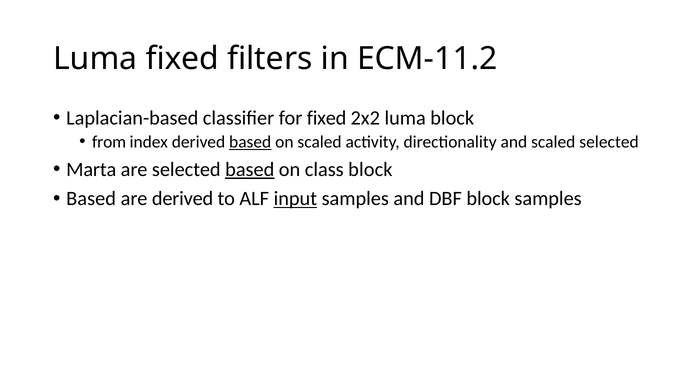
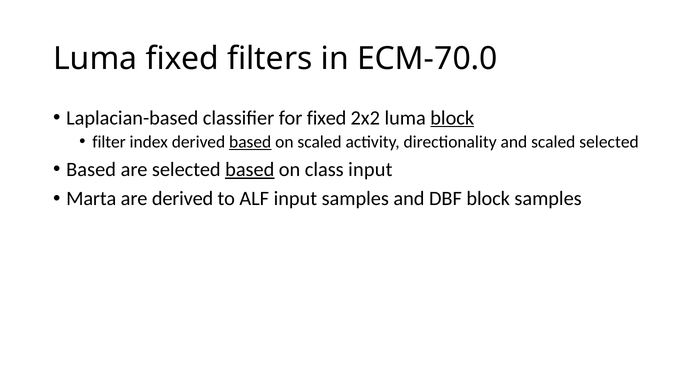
ECM-11.2: ECM-11.2 -> ECM-70.0 (427, 59)
block underline: none -> present (452, 118)
from: from -> filter (109, 142)
Marta: Marta -> Based (91, 170)
class block: block -> input (370, 170)
Based: Based -> Marta (91, 199)
input underline: present -> none (295, 199)
